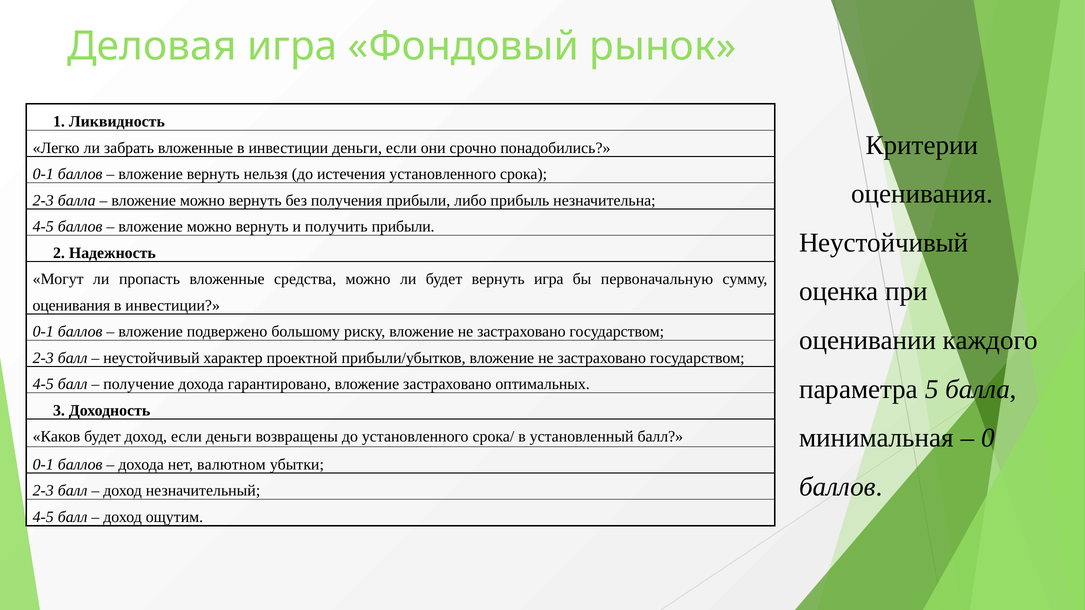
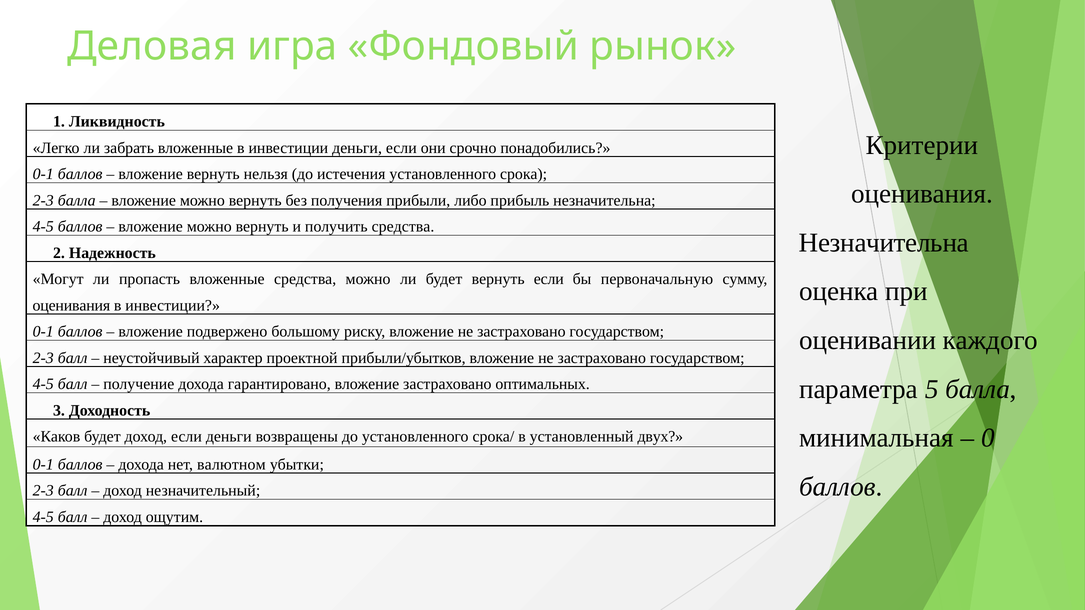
получить прибыли: прибыли -> средства (403, 227)
Неустойчивый: Неустойчивый -> Незначительна (884, 243)
вернуть игра: игра -> если (549, 279)
установленный балл: балл -> двух (660, 437)
